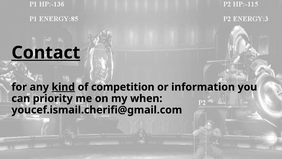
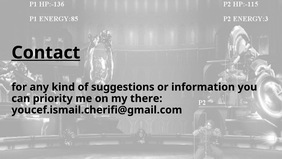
kind underline: present -> none (63, 87)
competition: competition -> suggestions (123, 87)
when: when -> there (146, 98)
